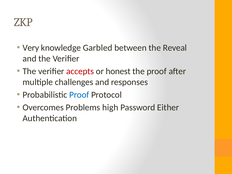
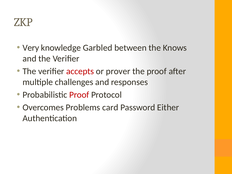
Reveal: Reveal -> Knows (175, 48)
honest: honest -> prover (118, 71)
Proof colour: blue -> red (79, 95)
high: high -> card (110, 107)
